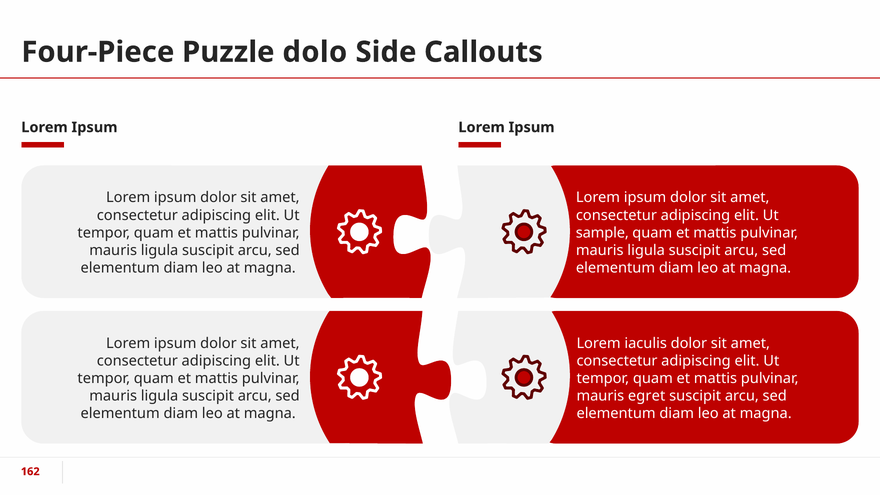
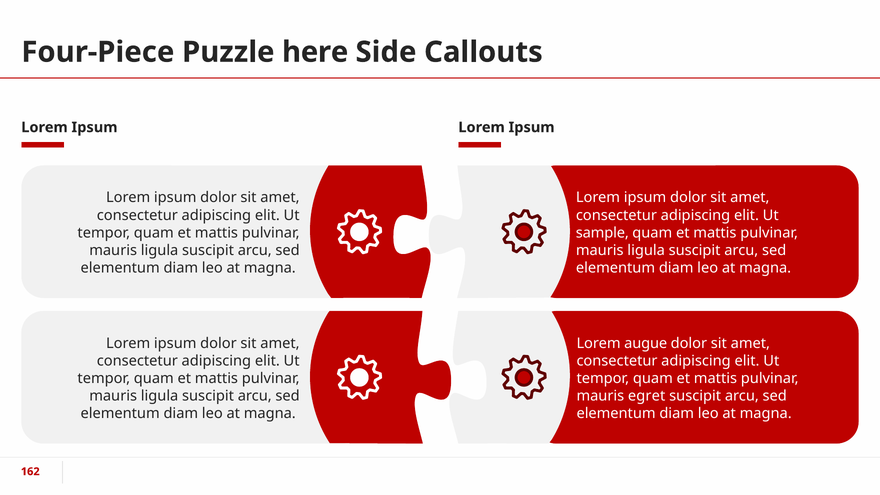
dolo: dolo -> here (315, 52)
iaculis: iaculis -> augue (646, 343)
